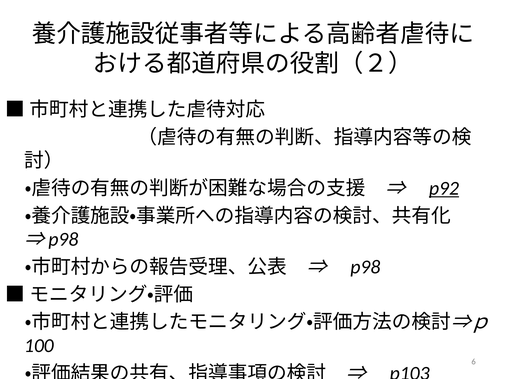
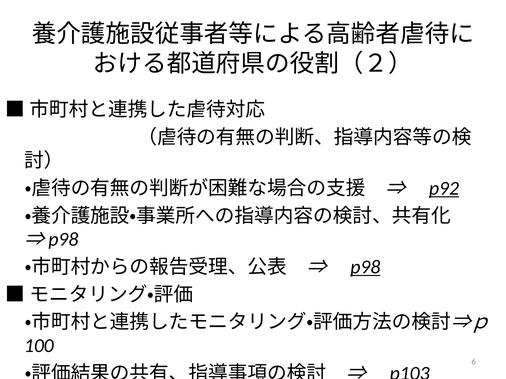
p98 underline: none -> present (365, 267)
